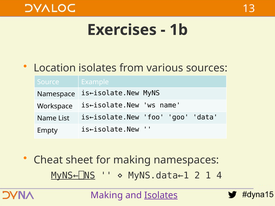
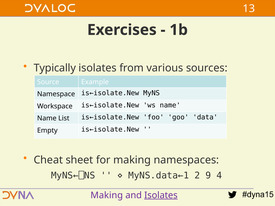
Location: Location -> Typically (55, 68)
MyNS←⎕NS underline: present -> none (73, 176)
1: 1 -> 9 (208, 176)
